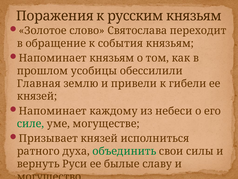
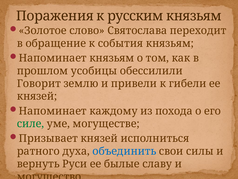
Главная: Главная -> Говорит (39, 83)
небеси: небеси -> похода (174, 111)
объединить colour: green -> blue (124, 151)
